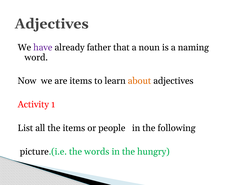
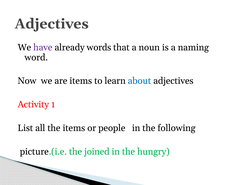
father: father -> words (99, 47)
about colour: orange -> blue (139, 81)
words: words -> joined (97, 151)
